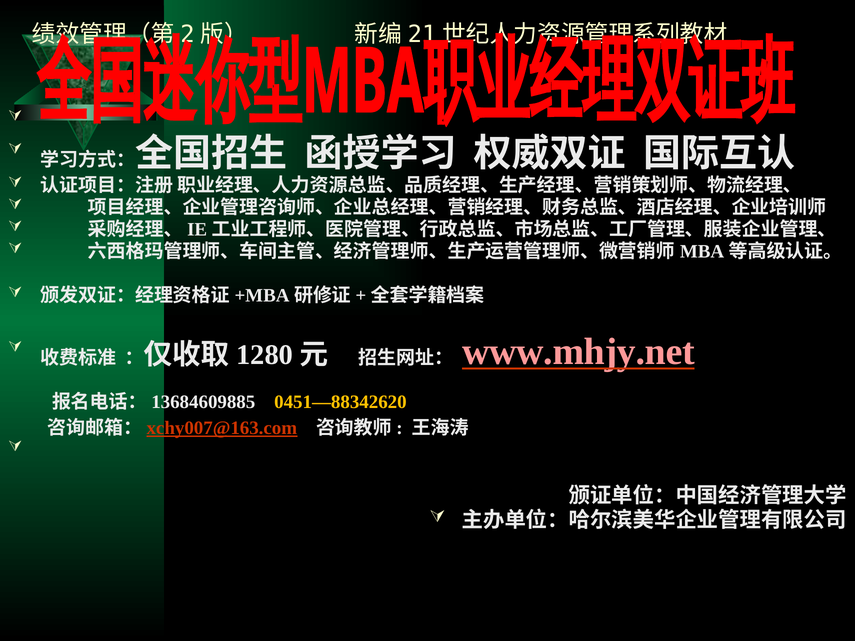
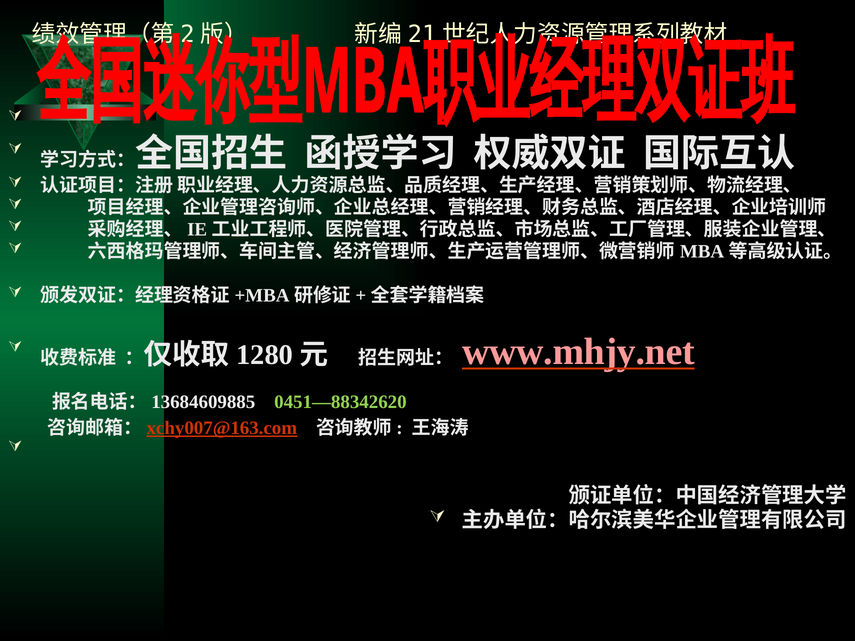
0451—88342620 colour: yellow -> light green (340, 402)
